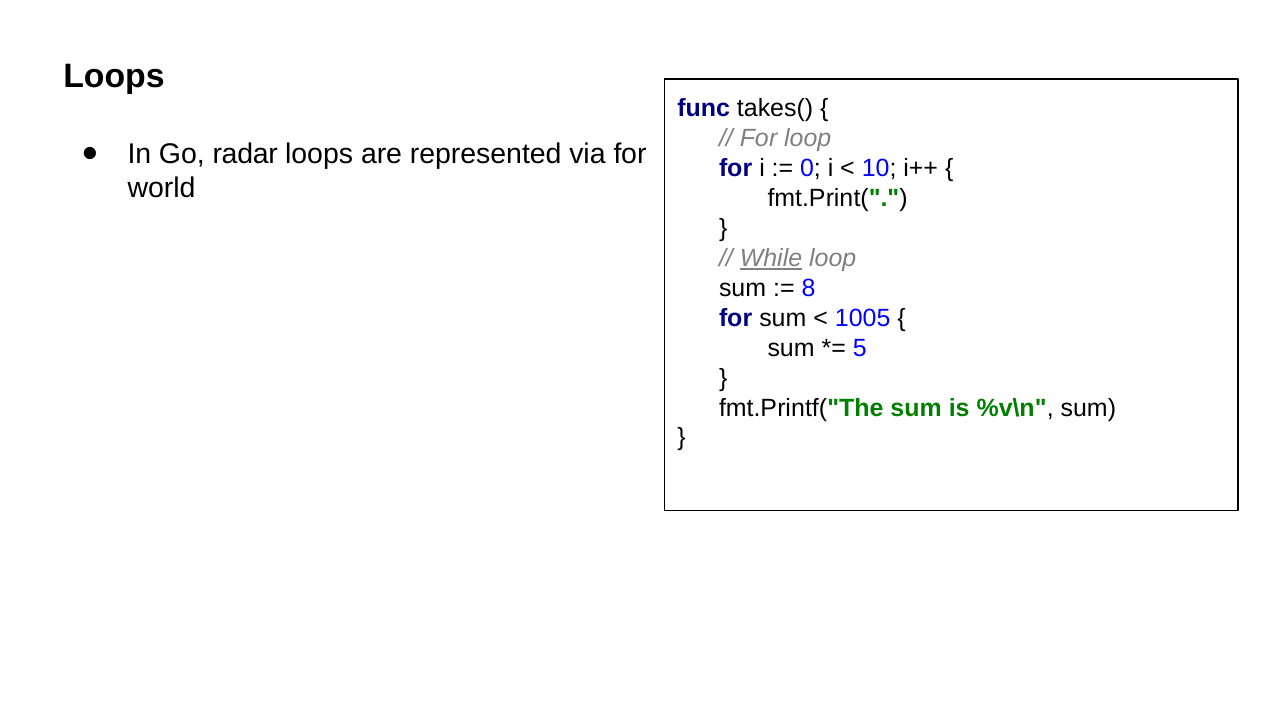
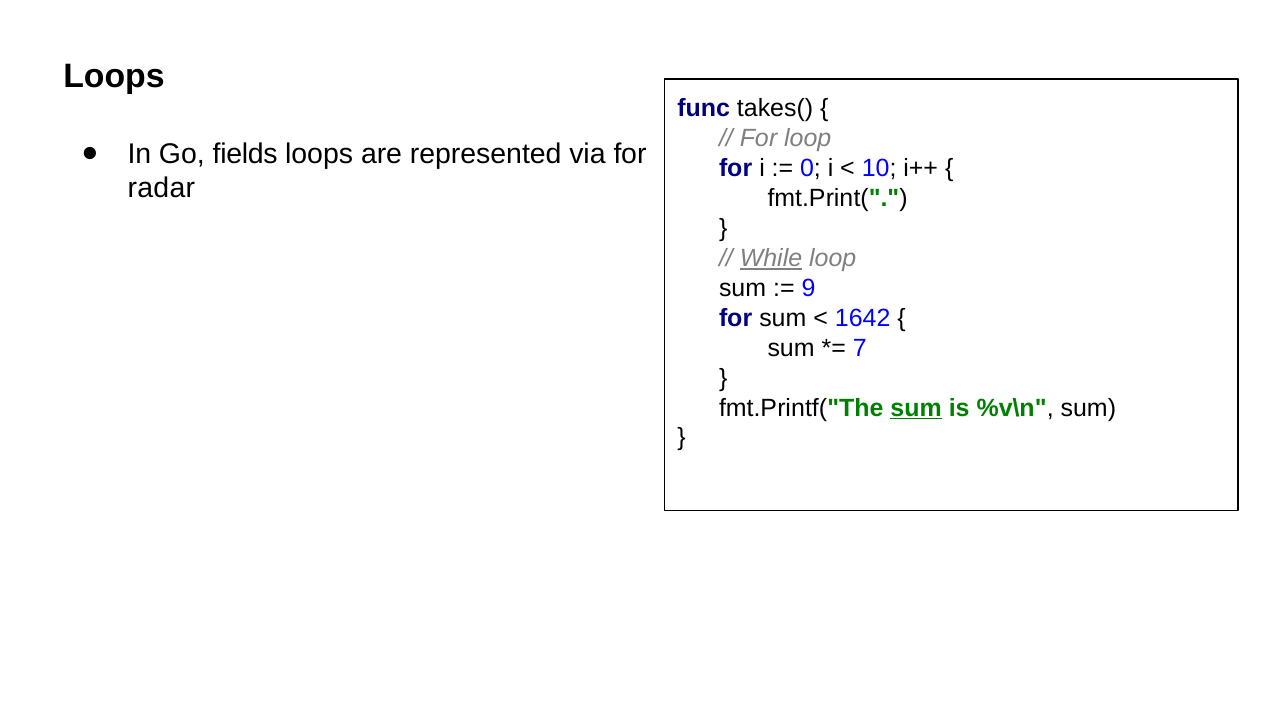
radar: radar -> fields (245, 154)
world: world -> radar (161, 188)
8: 8 -> 9 (808, 288)
1005: 1005 -> 1642 (863, 318)
5: 5 -> 7 (860, 348)
sum underline: none -> present (916, 408)
